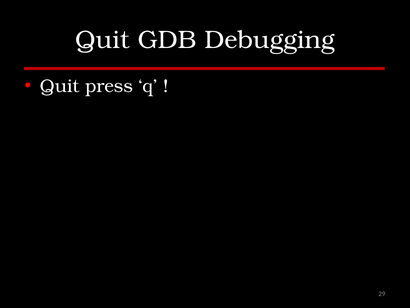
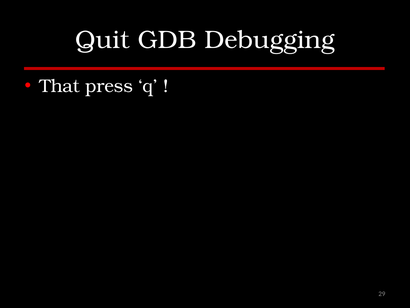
Quit: Quit -> That (60, 86)
